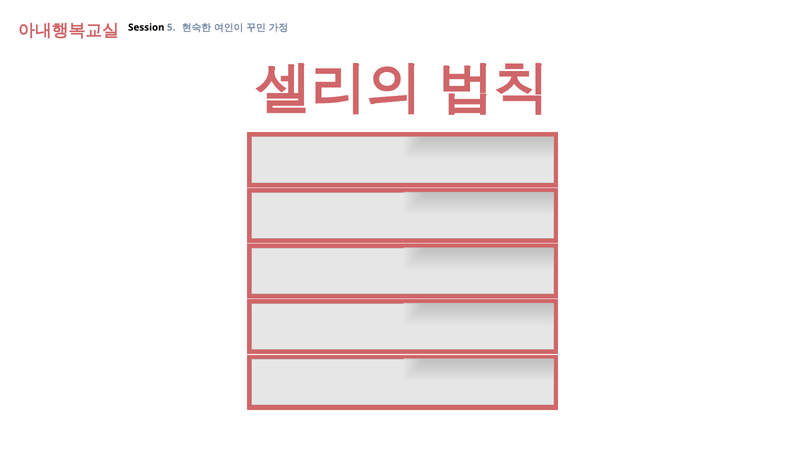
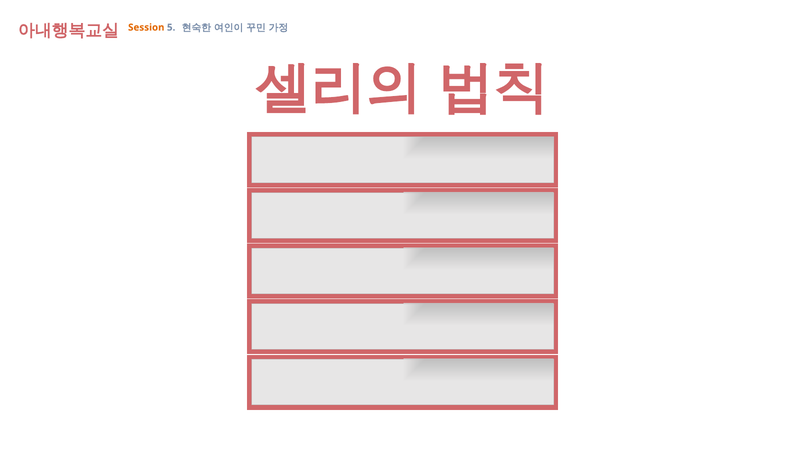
Session colour: black -> orange (146, 27)
